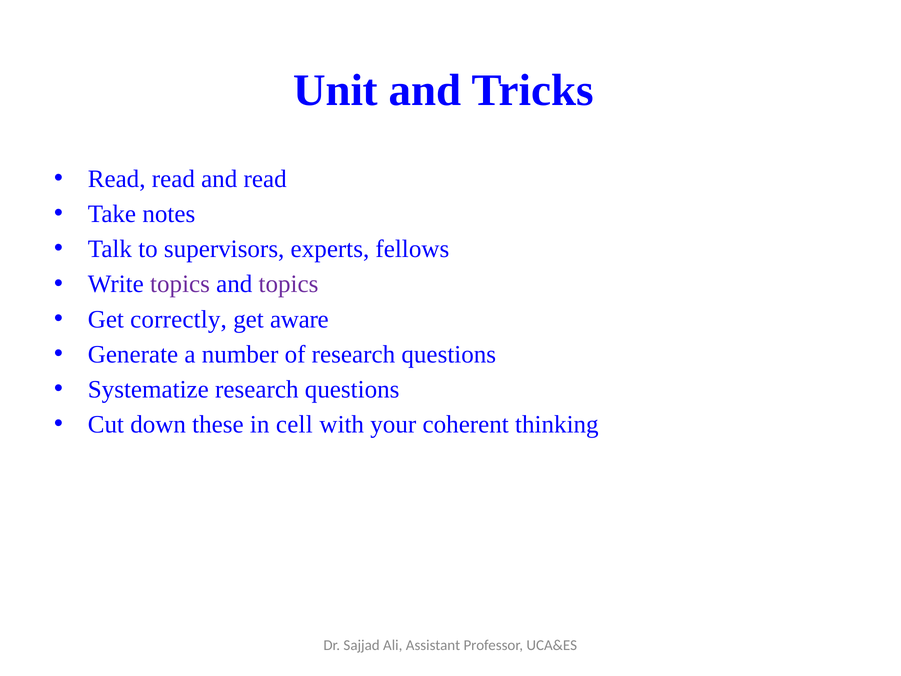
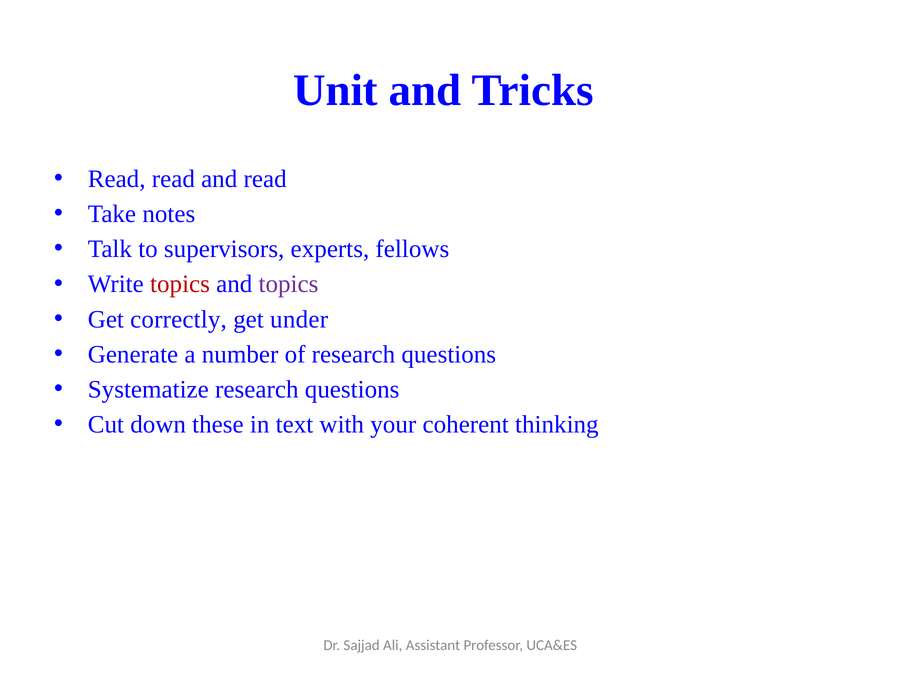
topics colour: purple -> red (180, 284)
aware: aware -> under (299, 319)
cell: cell -> text (294, 424)
